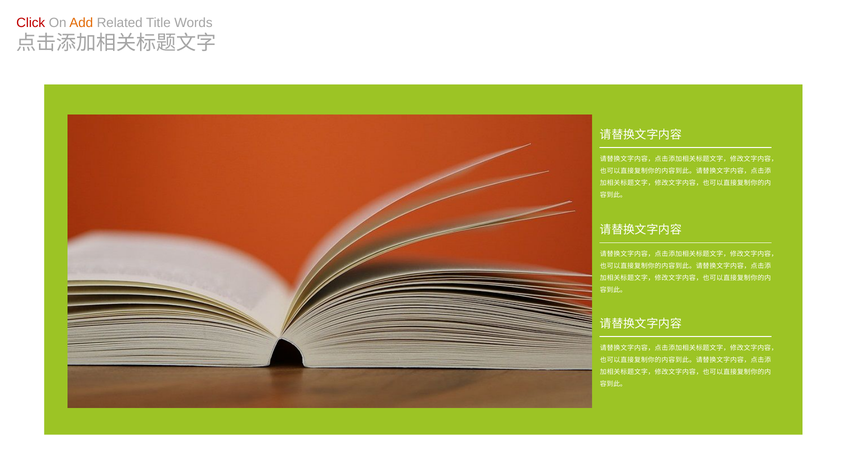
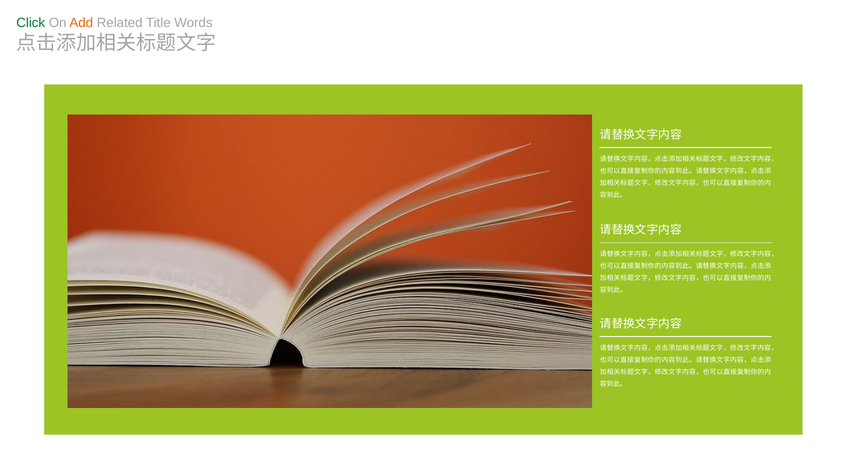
Click colour: red -> green (31, 23)
